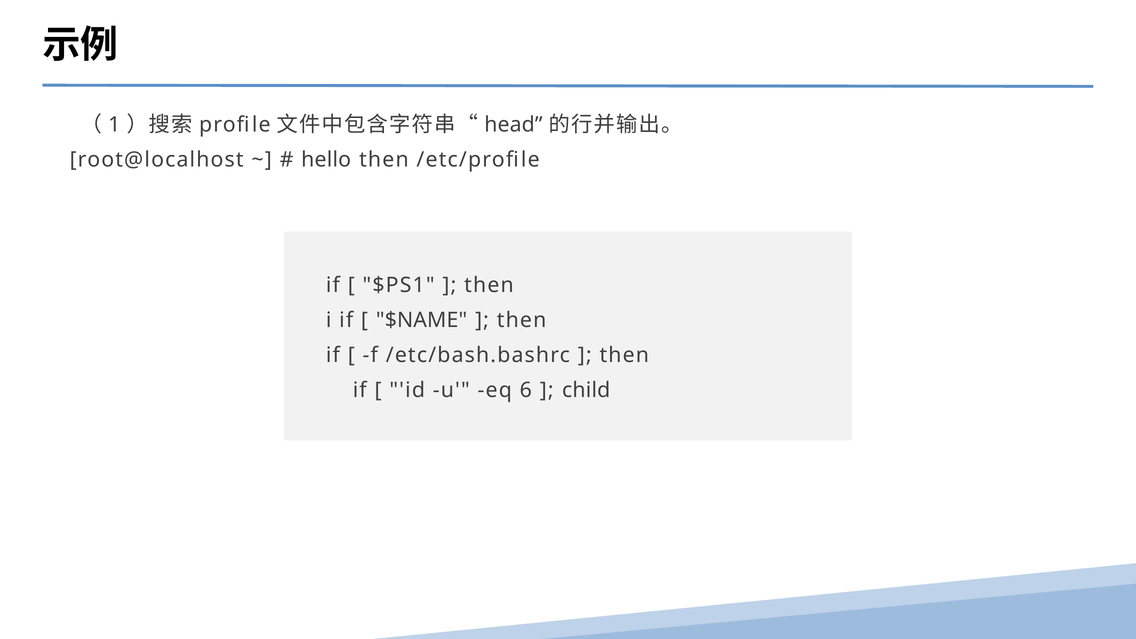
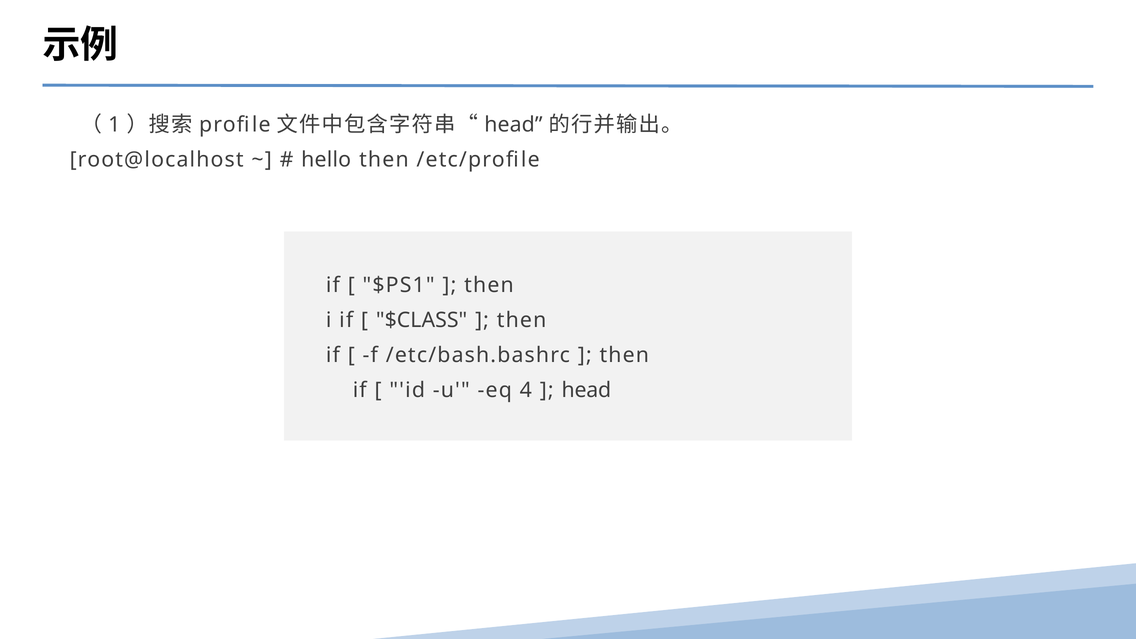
$NAME: $NAME -> $CLASS (422, 320)
6: 6 -> 4 (526, 390)
child: child -> head (586, 390)
